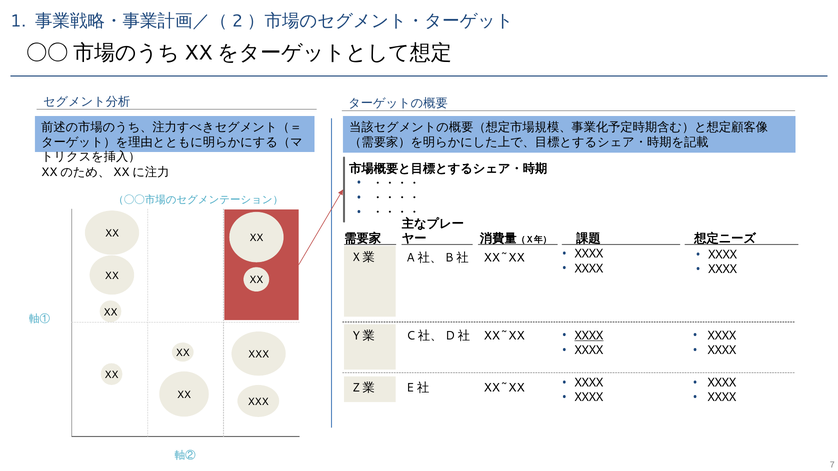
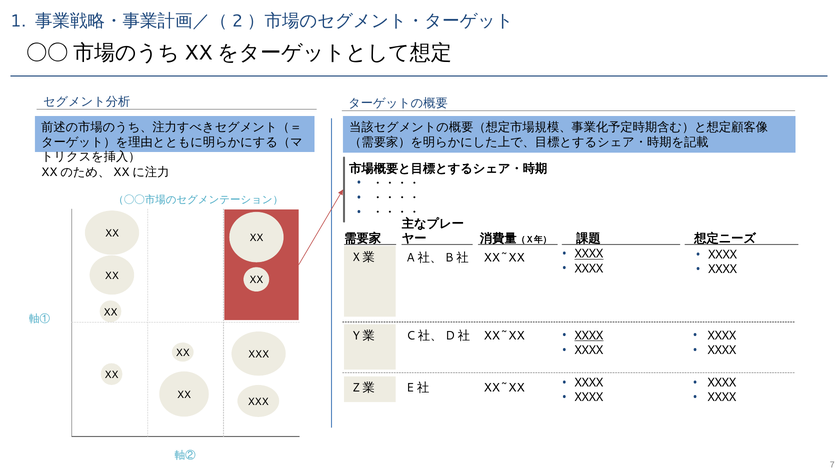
XXXX underline: none -> present (589, 254)
